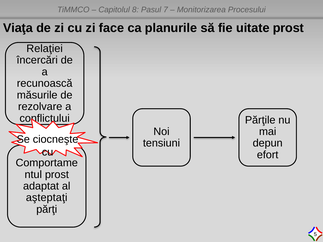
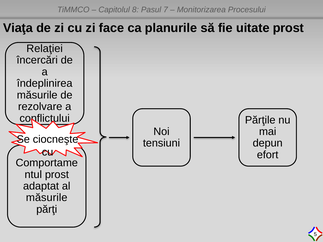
recunoască: recunoască -> îndeplinirea (45, 83)
aşteptaţi: aşteptaţi -> măsurile (47, 198)
